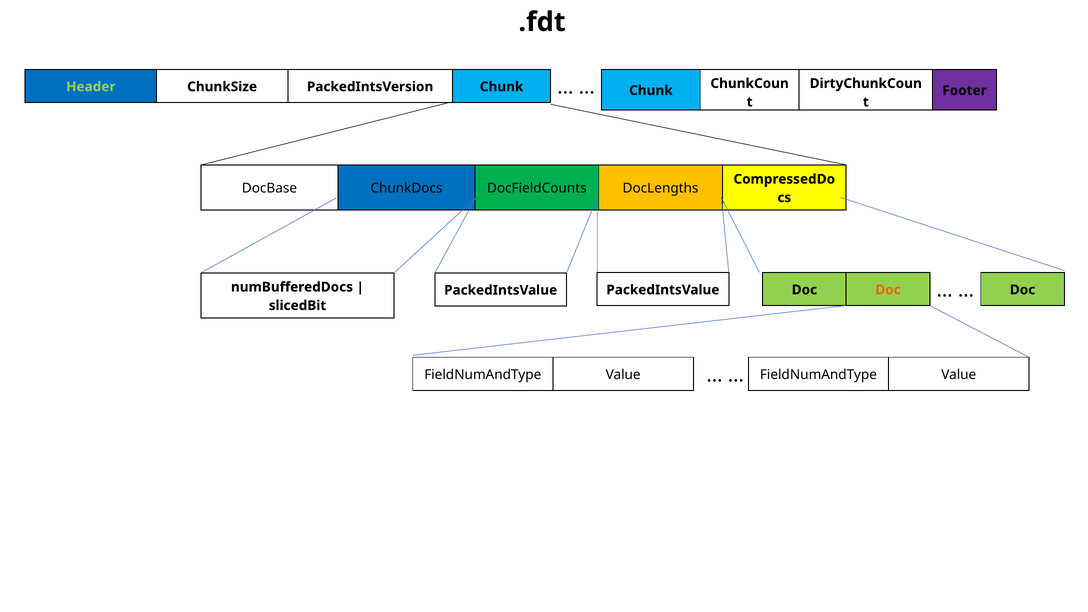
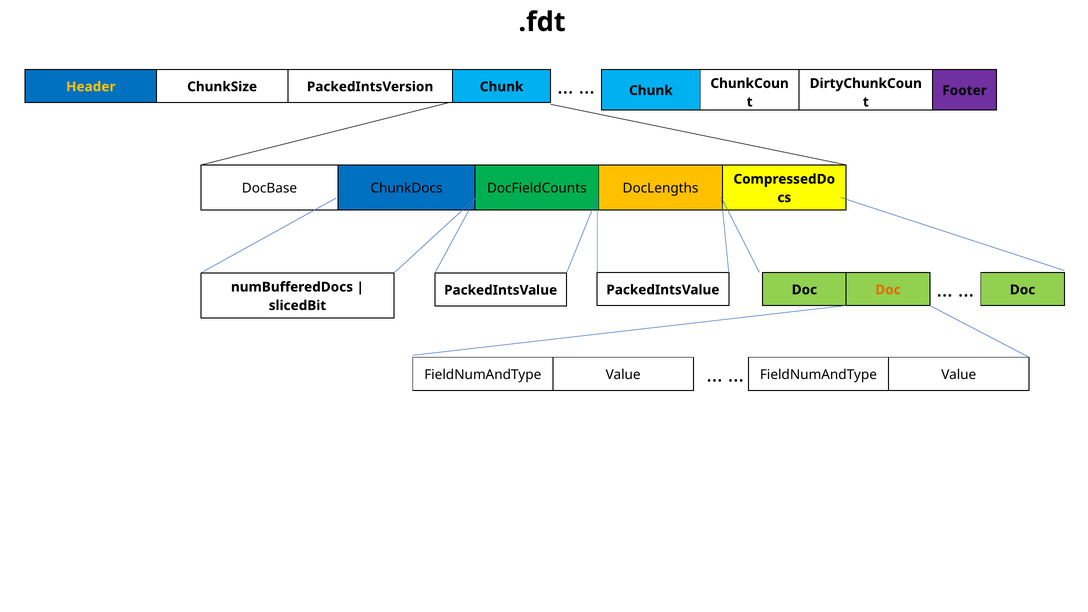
Header colour: light green -> yellow (91, 87)
